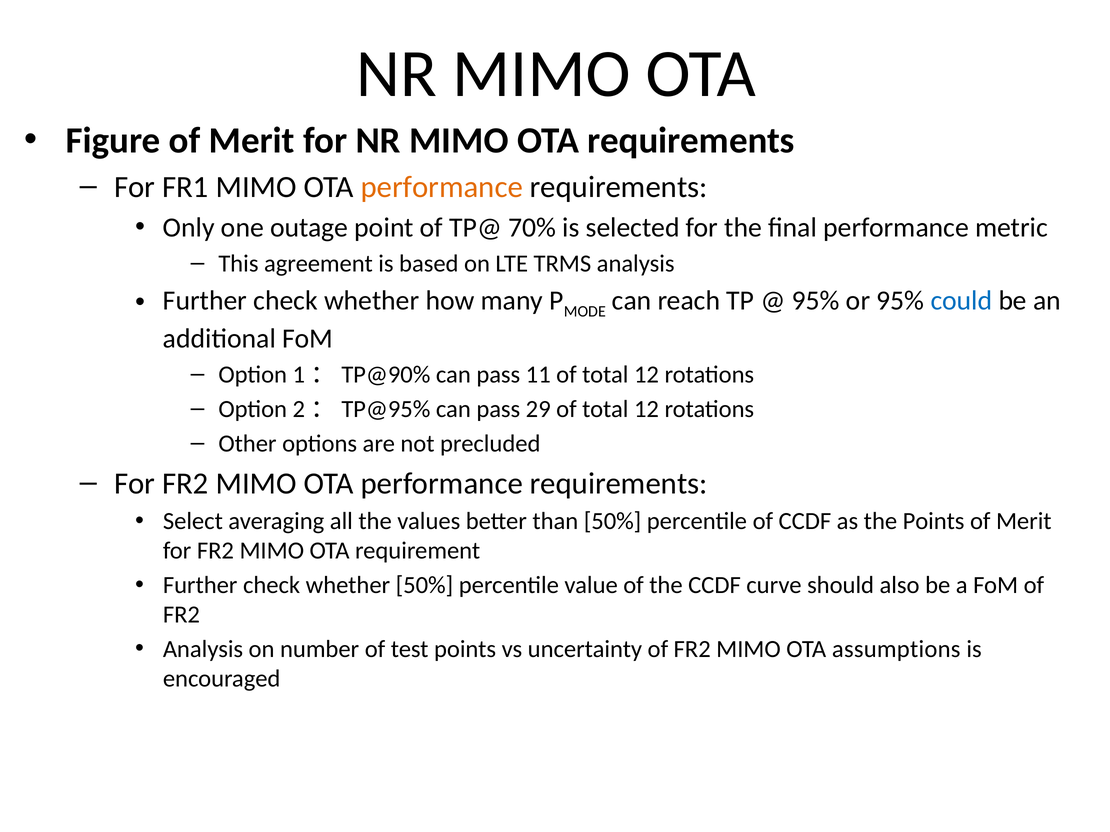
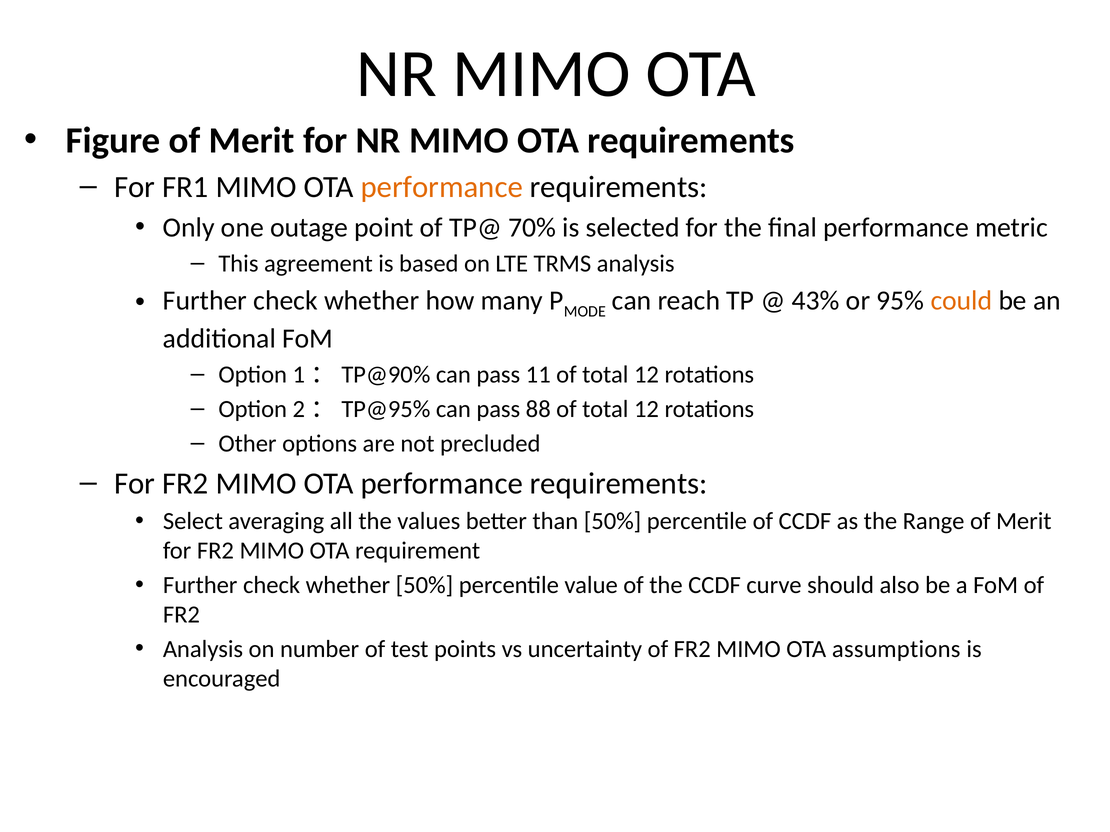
95%: 95% -> 43% (816, 301)
could colour: blue -> orange (961, 301)
29: 29 -> 88 (538, 409)
the Points: Points -> Range (934, 522)
